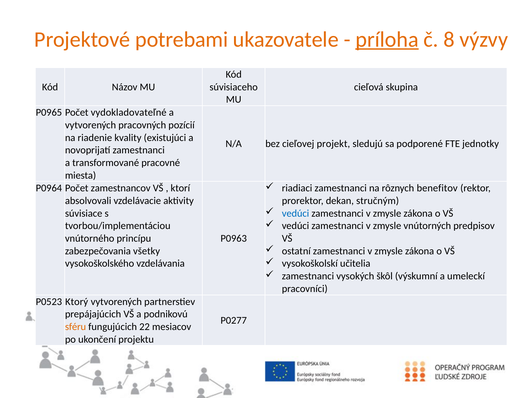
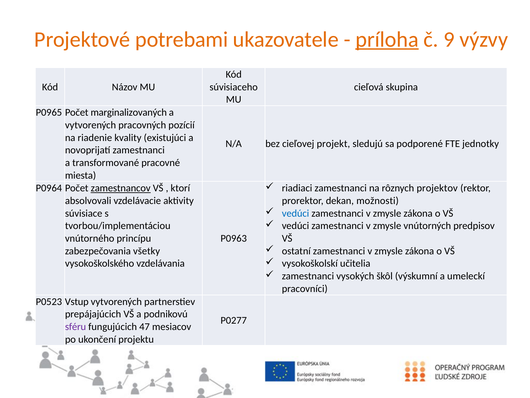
8: 8 -> 9 (449, 40)
vydokladovateľné: vydokladovateľné -> marginalizovaných (129, 112)
benefitov: benefitov -> projektov (437, 188)
zamestnancov underline: none -> present (121, 188)
stručným: stručným -> možnosti (378, 201)
Ktorý: Ktorý -> Vstup (77, 301)
sféru colour: orange -> purple (76, 326)
22: 22 -> 47 (145, 326)
